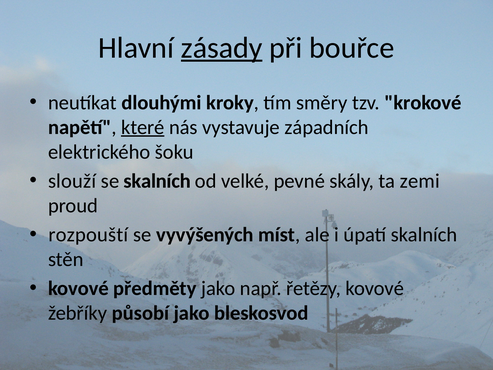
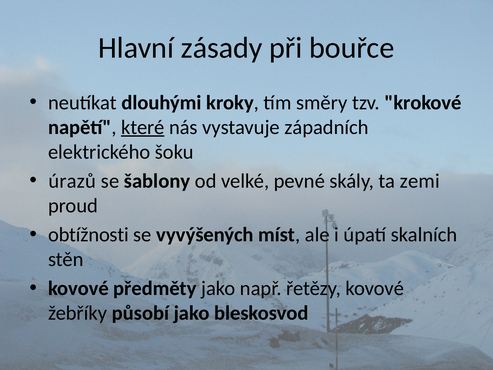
zásady underline: present -> none (222, 48)
slouží: slouží -> úrazů (72, 181)
se skalních: skalních -> šablony (157, 181)
rozpouští: rozpouští -> obtížnosti (88, 235)
